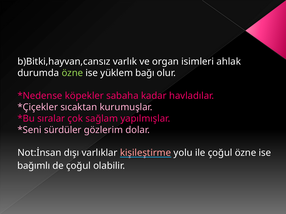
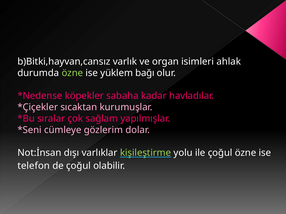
sürdüler: sürdüler -> cümleye (63, 130)
kişileştirme colour: pink -> light green (146, 153)
bağımlı: bağımlı -> telefon (34, 166)
